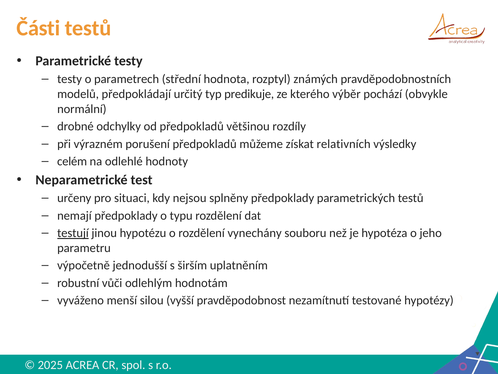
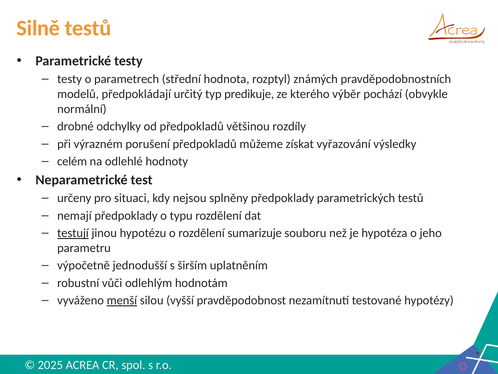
Části: Části -> Silně (38, 28)
relativních: relativních -> vyřazování (344, 144)
vynechány: vynechány -> sumarizuje (255, 233)
menší underline: none -> present (122, 300)
